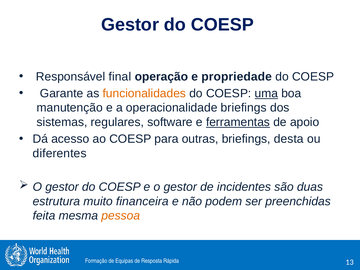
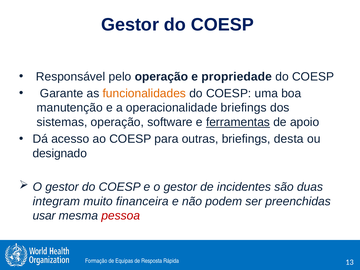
final: final -> pelo (120, 77)
uma underline: present -> none (266, 93)
sistemas regulares: regulares -> operação (117, 122)
diferentes: diferentes -> designado (60, 153)
estrutura: estrutura -> integram (56, 201)
feita: feita -> usar (44, 216)
pessoa colour: orange -> red (121, 216)
